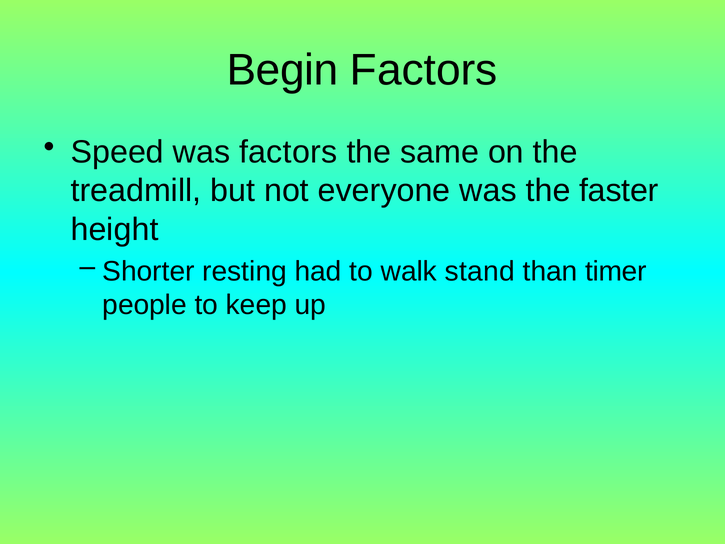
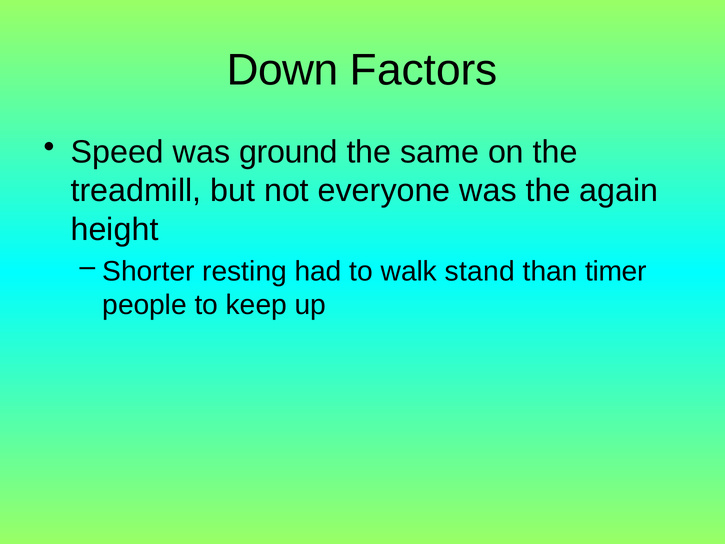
Begin: Begin -> Down (283, 70)
was factors: factors -> ground (289, 152)
faster: faster -> again (619, 191)
